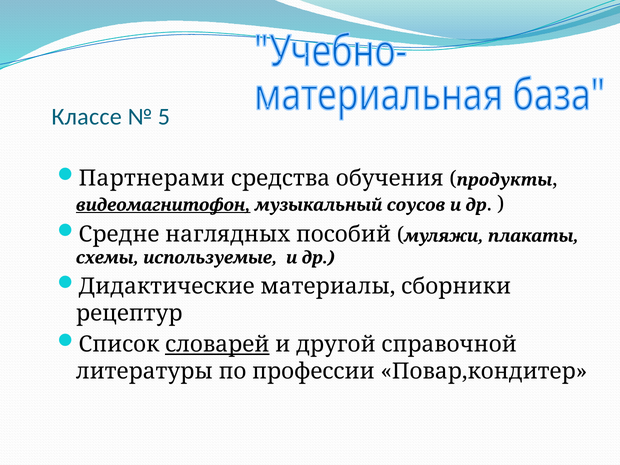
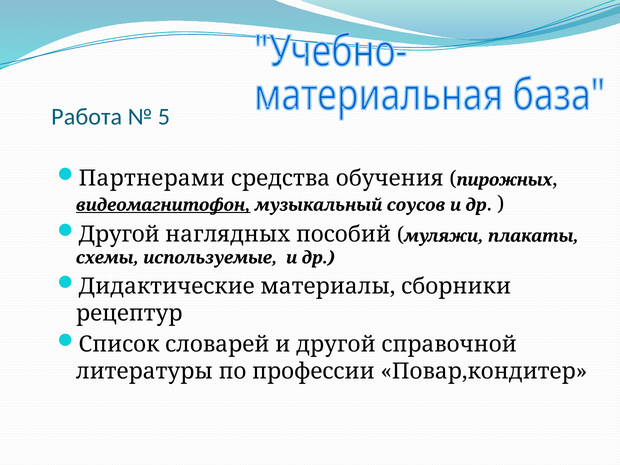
Классе: Классе -> Работа (87, 117)
продукты: продукты -> пирожных (505, 180)
Средне: Средне -> Другой (119, 234)
словарей underline: present -> none (217, 345)
